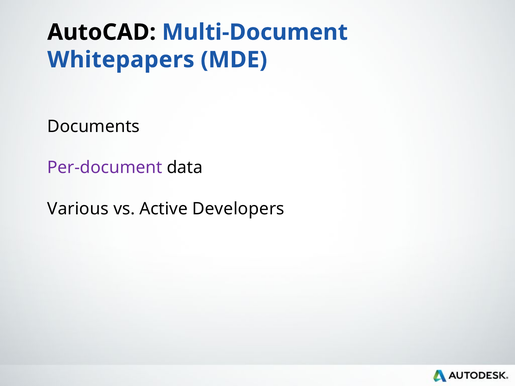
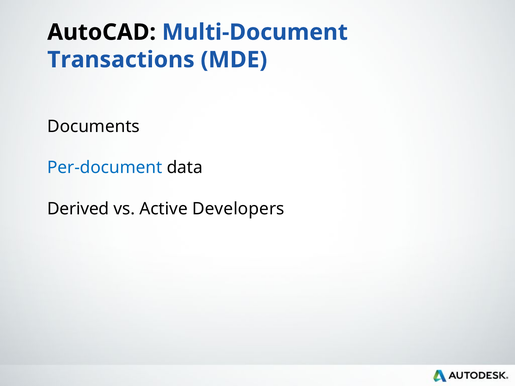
Whitepapers: Whitepapers -> Transactions (121, 60)
Per-document colour: purple -> blue (105, 168)
Various: Various -> Derived (78, 209)
